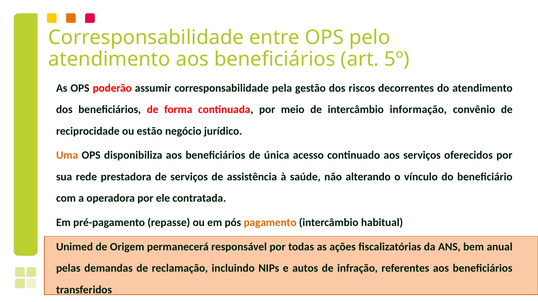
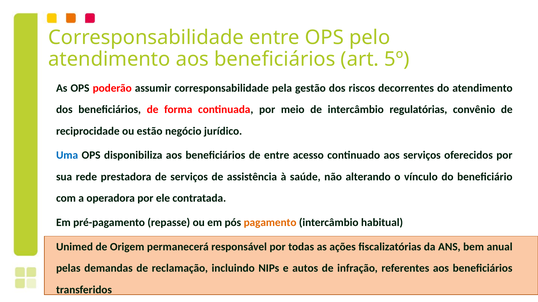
informação: informação -> regulatórias (418, 110)
Uma colour: orange -> blue (67, 156)
de única: única -> entre (277, 156)
